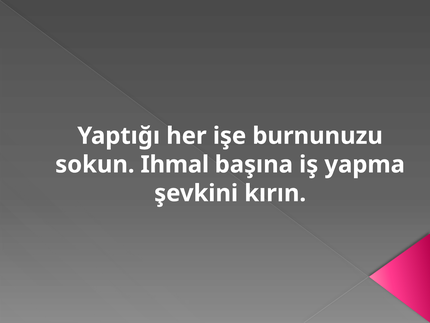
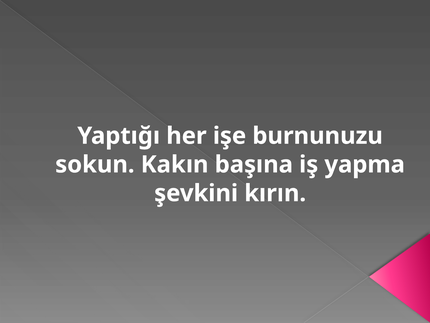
Ihmal: Ihmal -> Kakın (175, 164)
